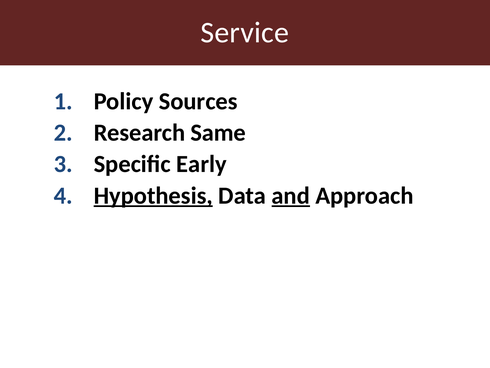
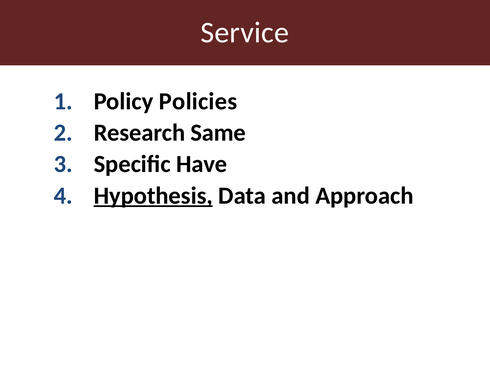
Sources: Sources -> Policies (198, 101)
Early: Early -> Have (202, 164)
and underline: present -> none (291, 195)
